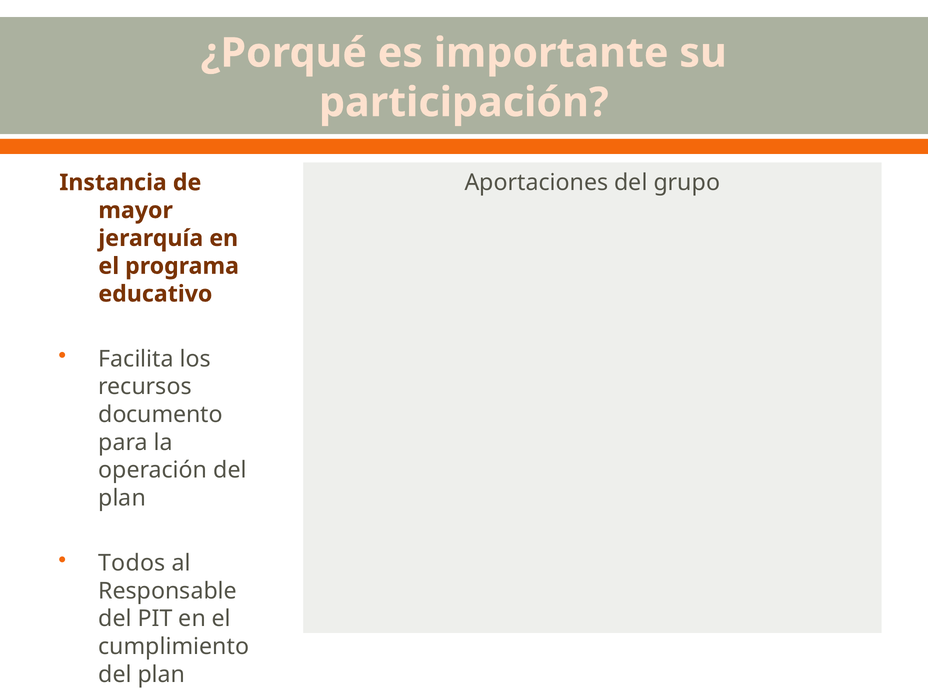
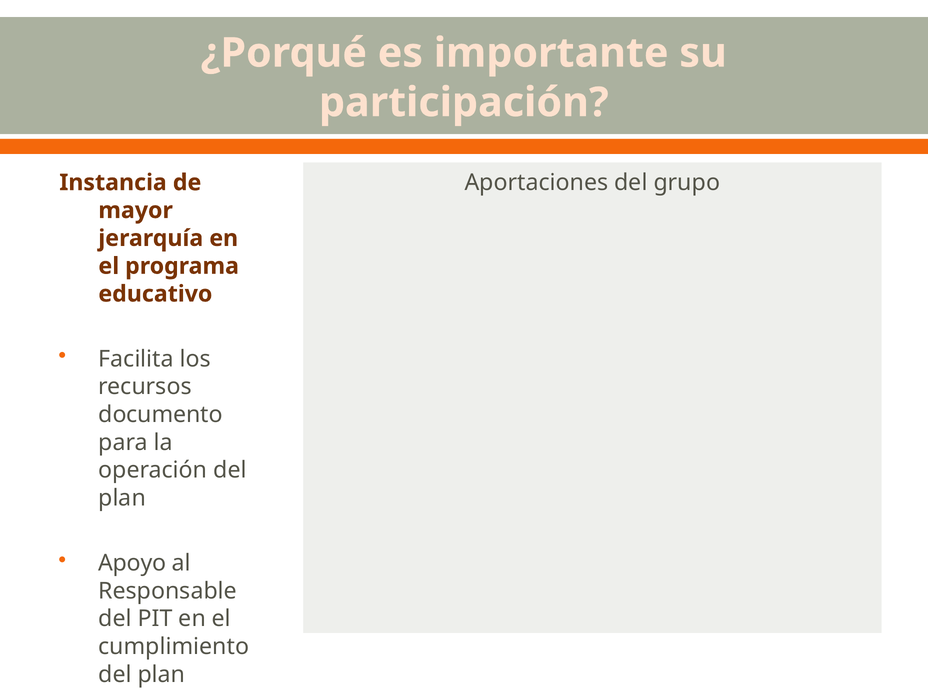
Todos: Todos -> Apoyo (132, 563)
